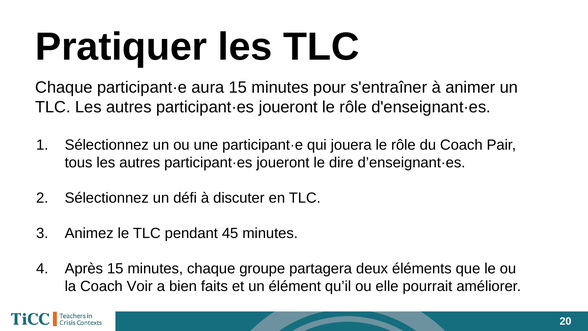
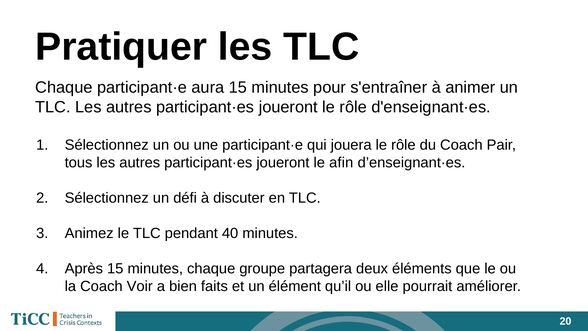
dire: dire -> afin (341, 163)
45: 45 -> 40 (230, 233)
